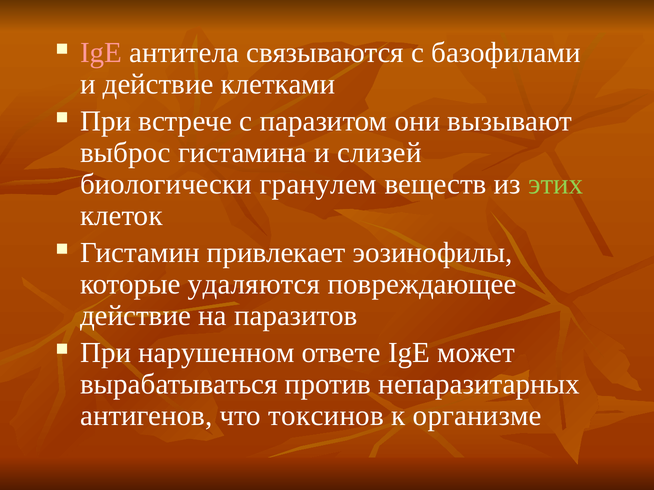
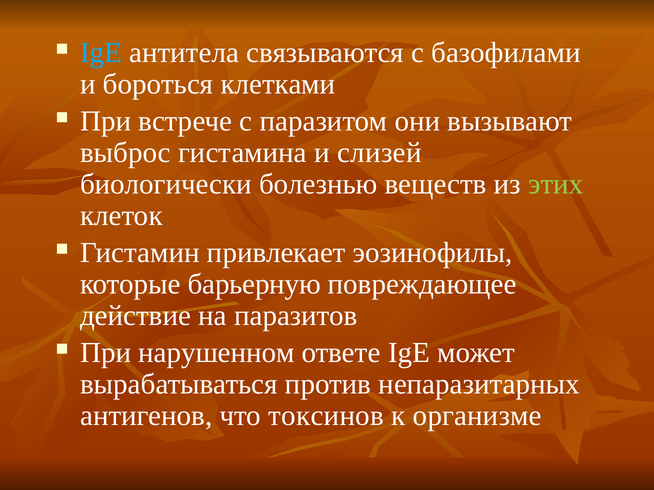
IgE colour: pink -> light blue (101, 53)
и действие: действие -> бороться (158, 84)
гранулем: гранулем -> болезнью (318, 184)
удаляются: удаляются -> барьерную (254, 284)
